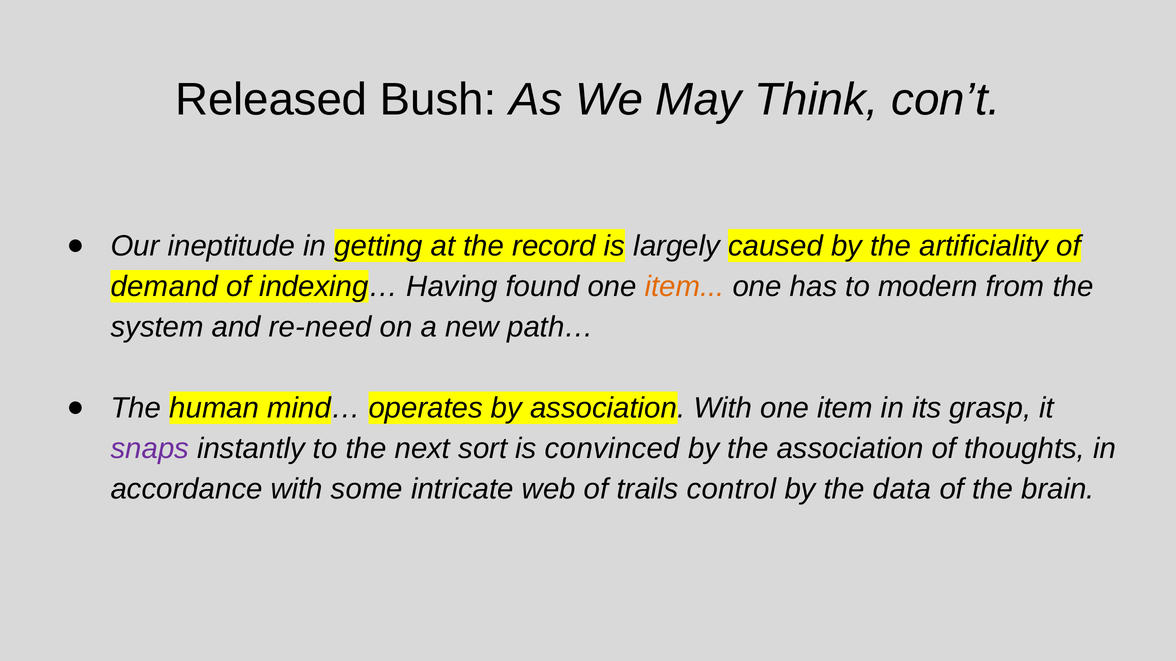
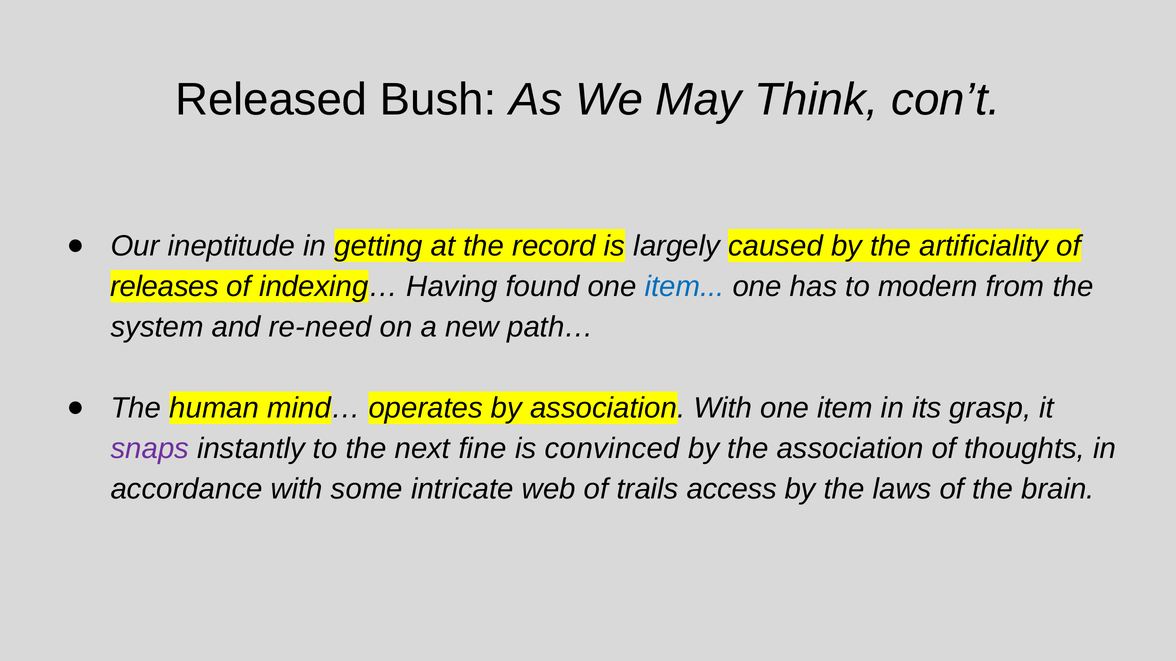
demand: demand -> releases (165, 287)
item colour: orange -> blue (685, 287)
sort: sort -> fine (483, 449)
control: control -> access (732, 490)
data: data -> laws (902, 490)
